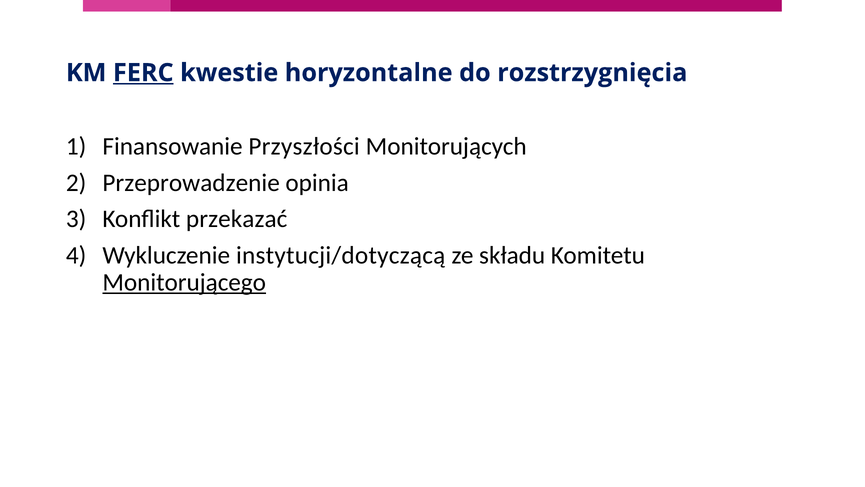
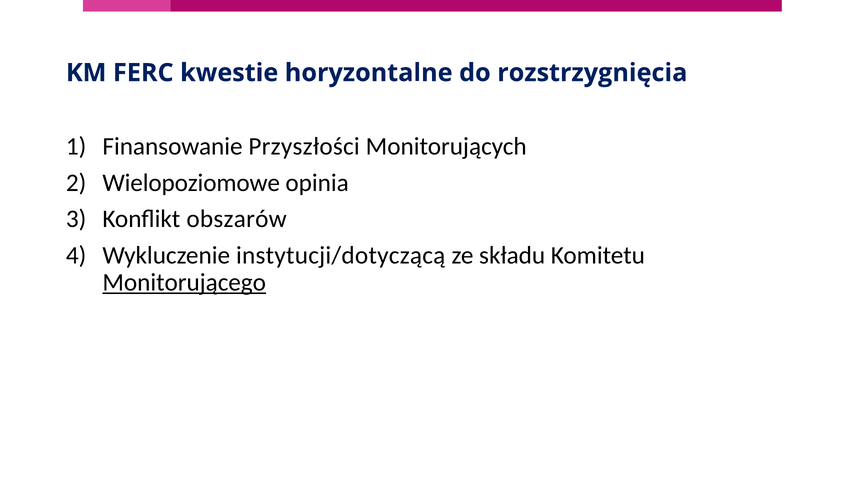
FERC underline: present -> none (143, 73)
Przeprowadzenie: Przeprowadzenie -> Wielopoziomowe (191, 183)
przekazać: przekazać -> obszarów (237, 219)
